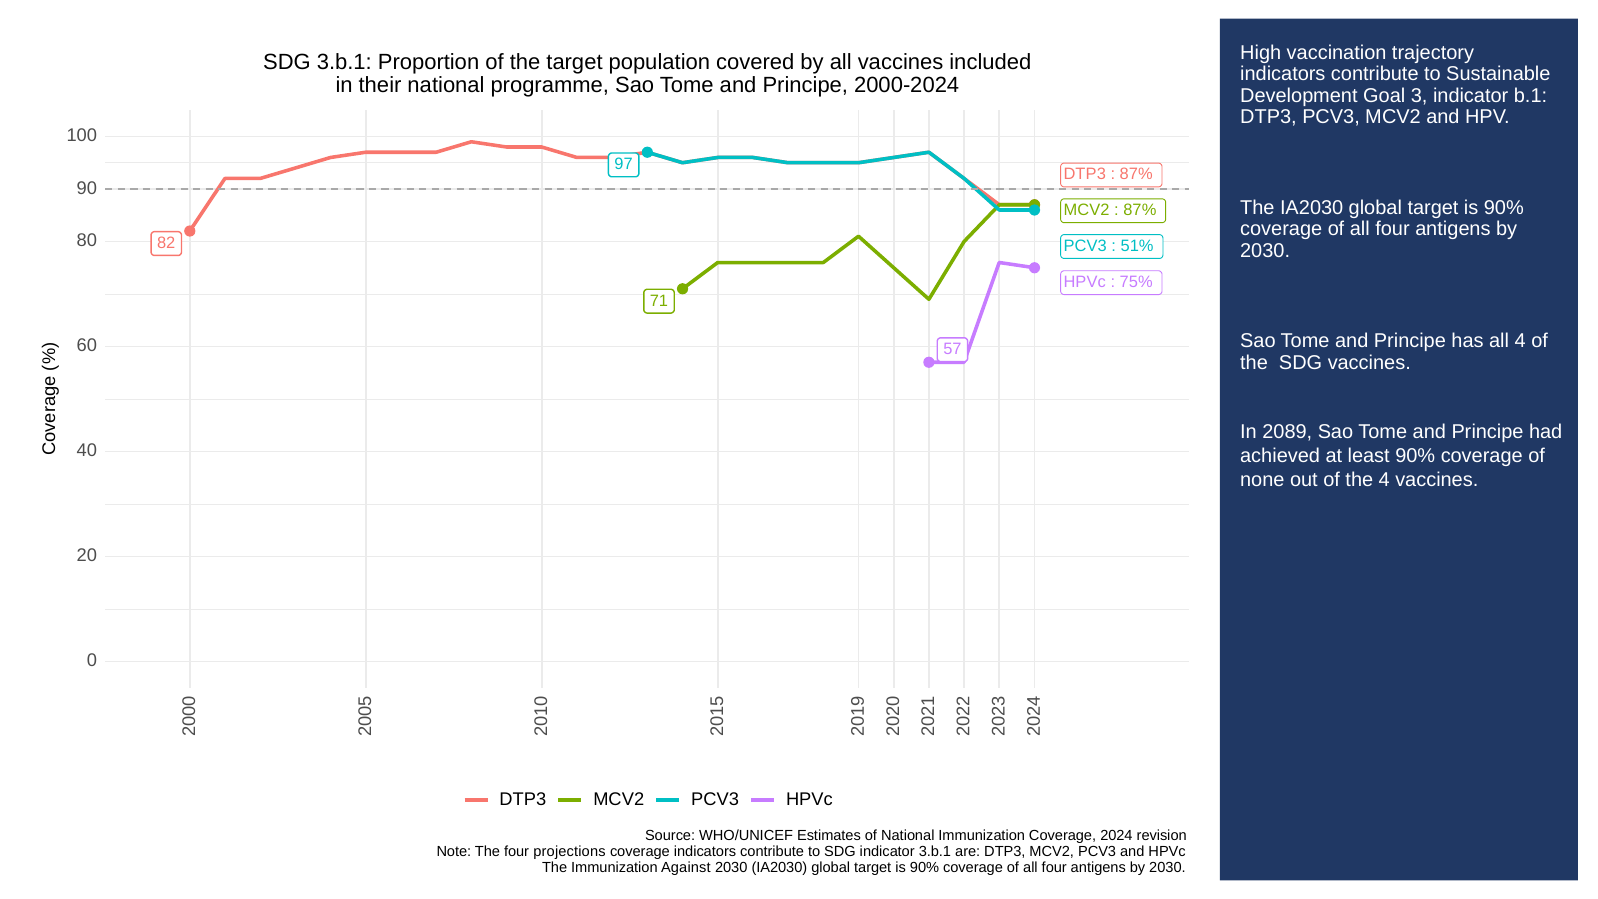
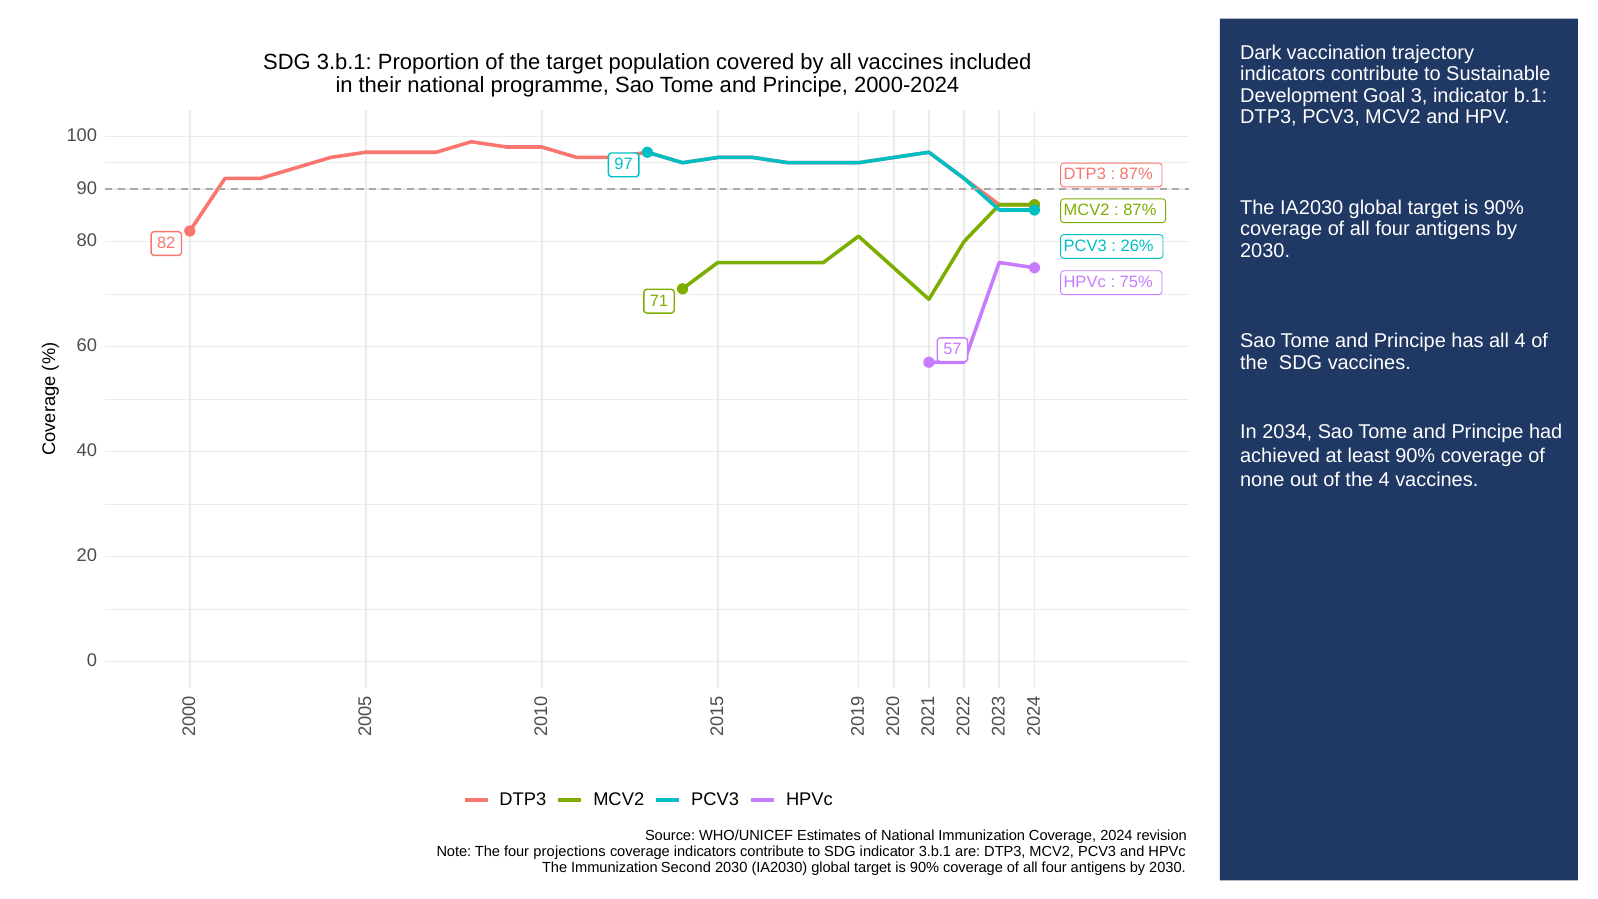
High: High -> Dark (1261, 53)
51%: 51% -> 26% (1137, 246)
2089: 2089 -> 2034 (1287, 432)
Against: Against -> Second (686, 867)
